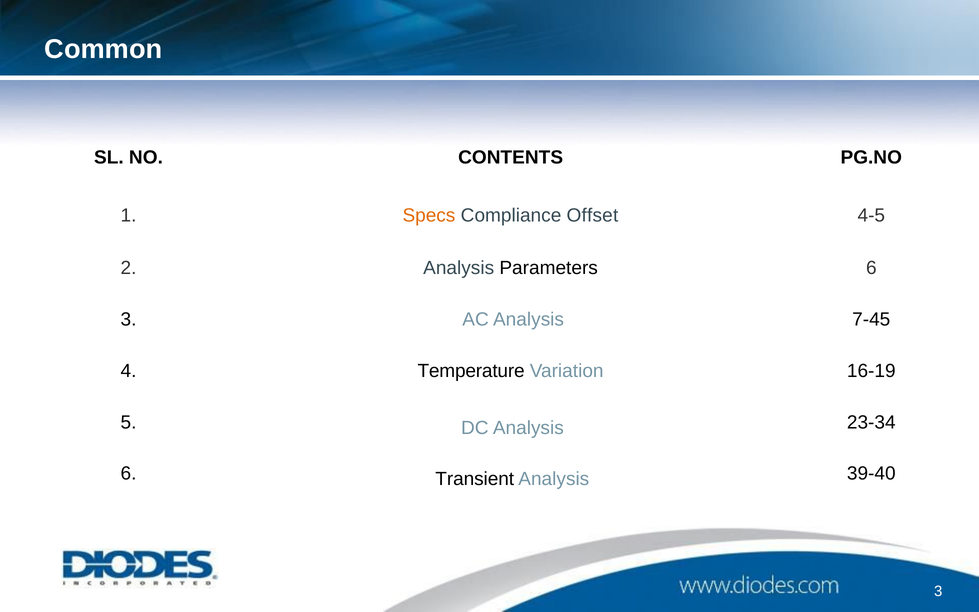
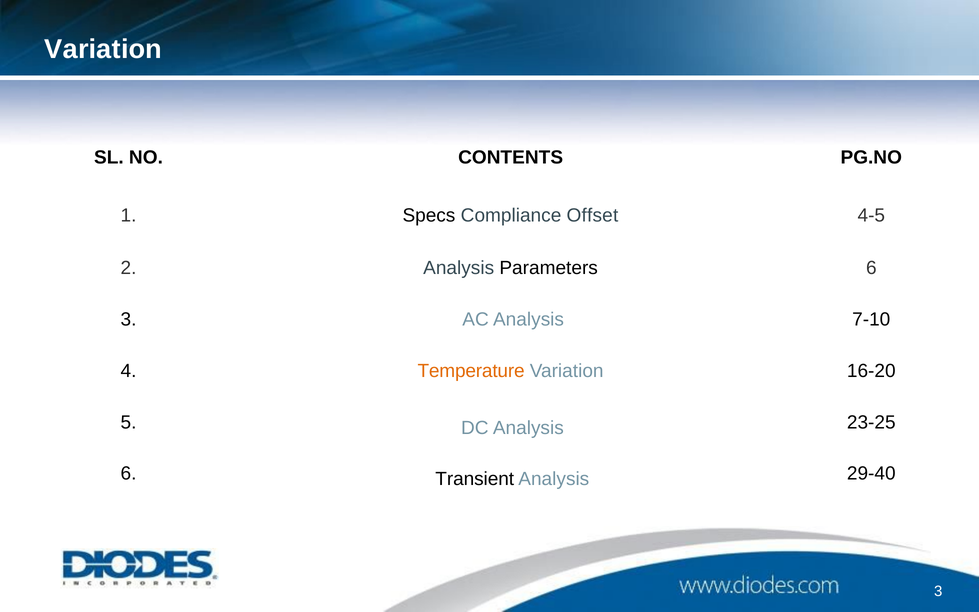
Common: Common -> Variation (103, 49)
Specs colour: orange -> black (429, 215)
7-45: 7-45 -> 7-10 (871, 319)
Temperature colour: black -> orange (471, 371)
16-19: 16-19 -> 16-20 (871, 371)
23-34: 23-34 -> 23-25 (871, 422)
39-40: 39-40 -> 29-40 (871, 473)
